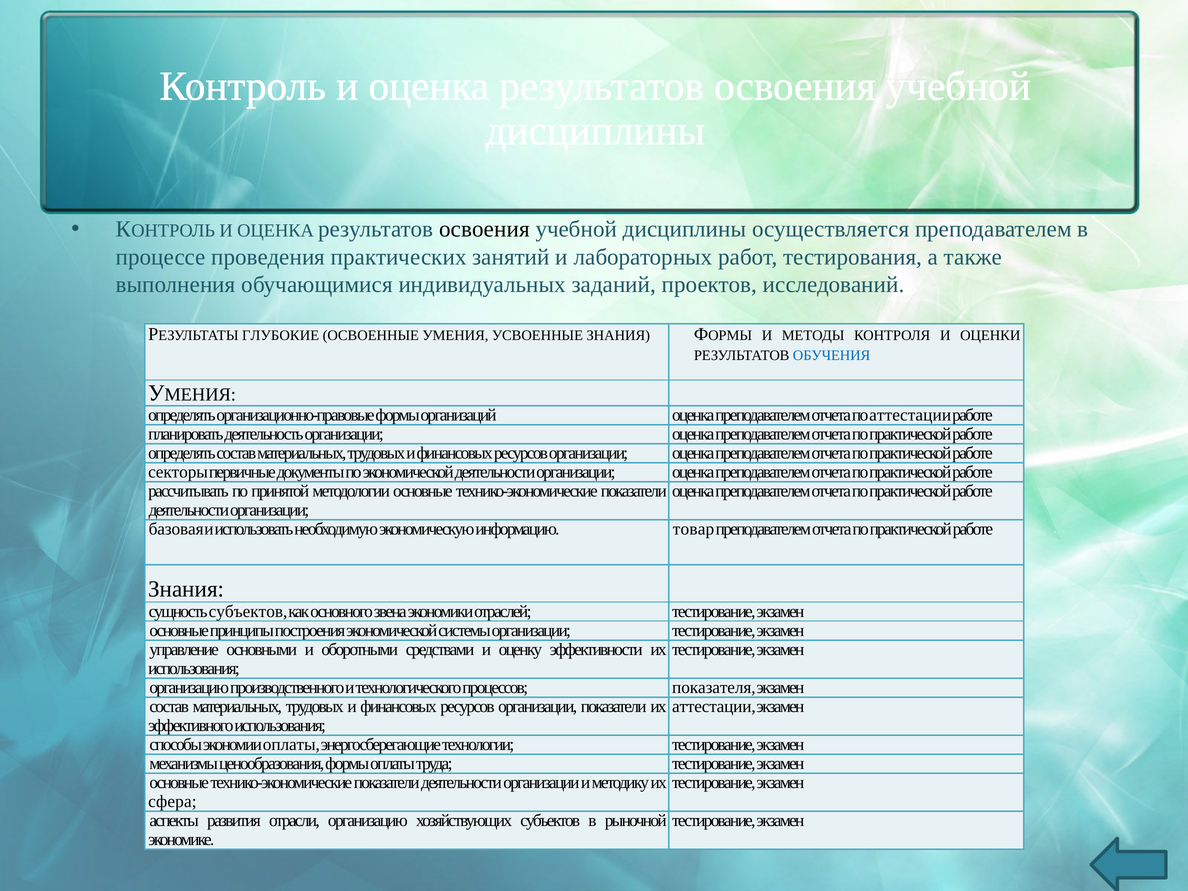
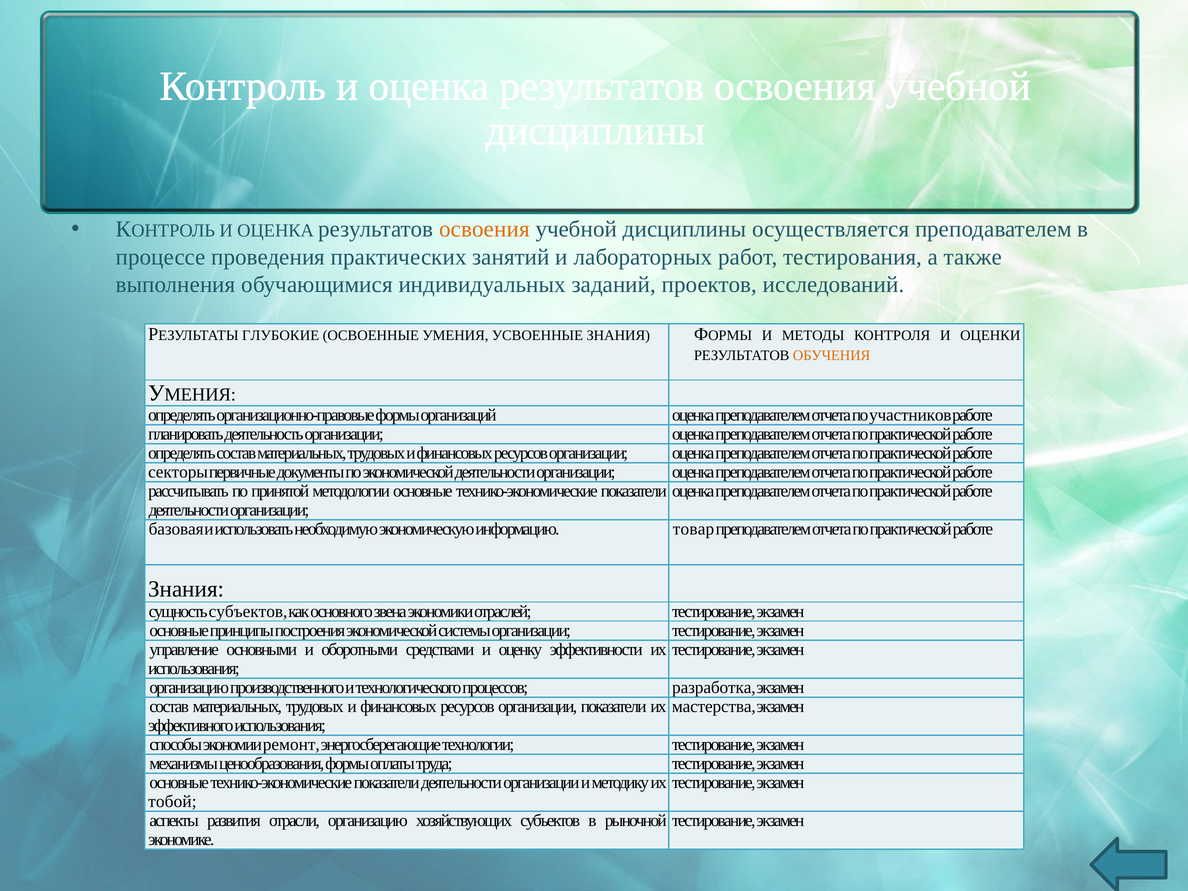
освоения colour: black -> orange (484, 229)
ОБУЧЕНИЯ colour: blue -> orange (832, 356)
по аттестации: аттестации -> участников (910, 415)
показателя: показателя -> разработка (714, 688)
аттестации: аттестации -> мастерства (714, 707)
экономии оплаты: оплаты -> ремонт (291, 745)
сфера: сфера -> тобой (172, 802)
